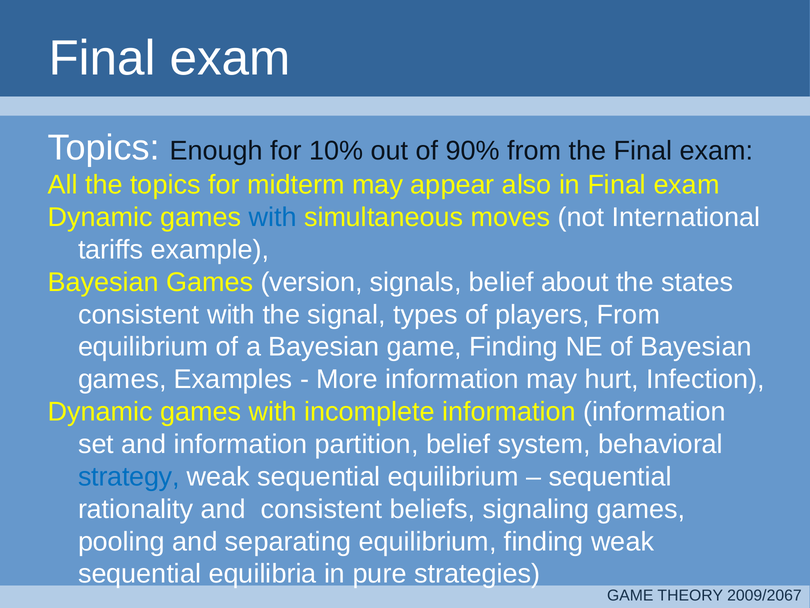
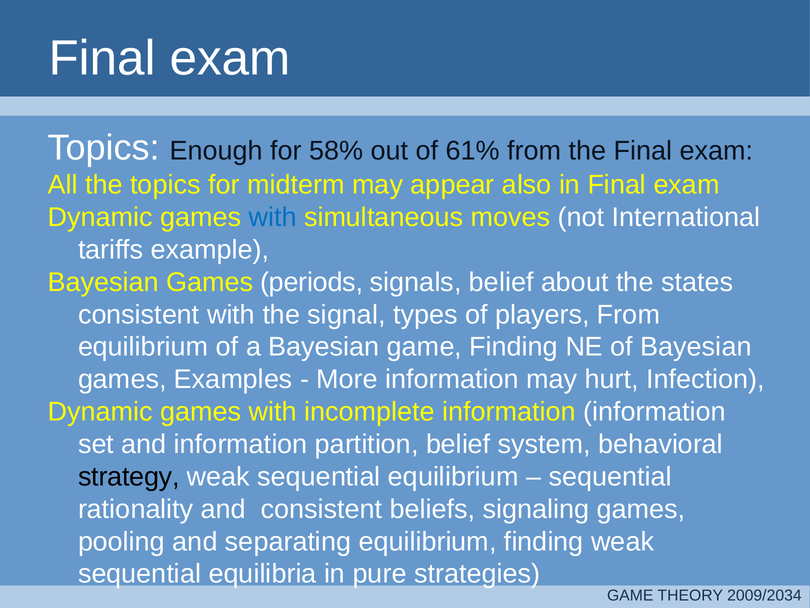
10%: 10% -> 58% (336, 151)
90%: 90% -> 61% (473, 151)
version: version -> periods (312, 282)
strategy colour: blue -> black (129, 476)
2009/2067: 2009/2067 -> 2009/2034 (764, 595)
